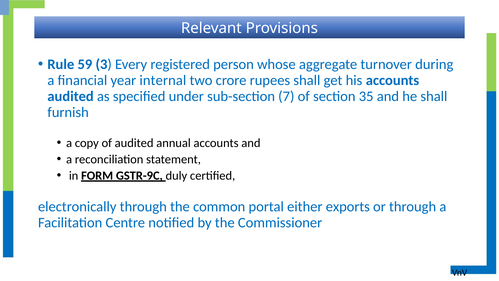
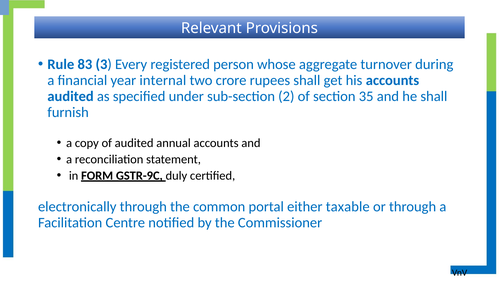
59: 59 -> 83 (85, 64)
7: 7 -> 2 (286, 96)
exports: exports -> taxable (348, 206)
